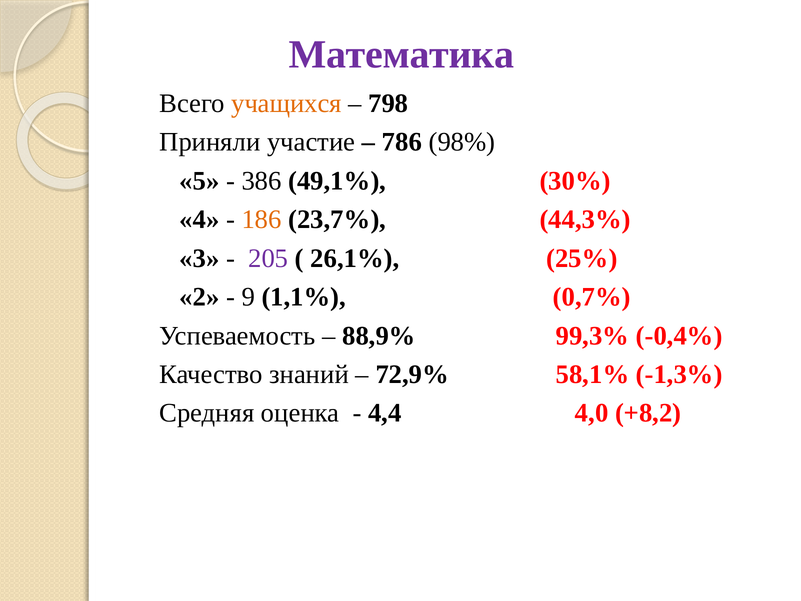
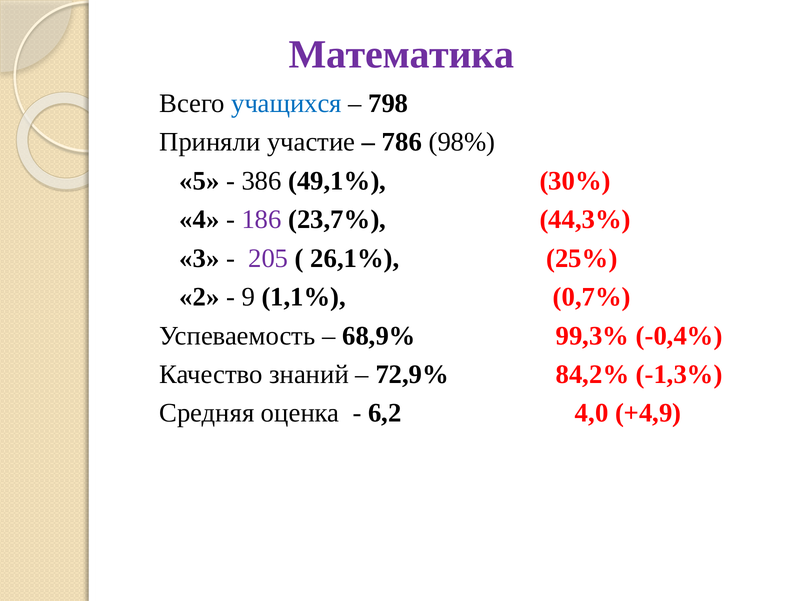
учащихся colour: orange -> blue (286, 103)
186 colour: orange -> purple (262, 219)
88,9%: 88,9% -> 68,9% (379, 336)
58,1%: 58,1% -> 84,2% (592, 374)
4,4: 4,4 -> 6,2 (385, 413)
+8,2: +8,2 -> +4,9 (648, 413)
